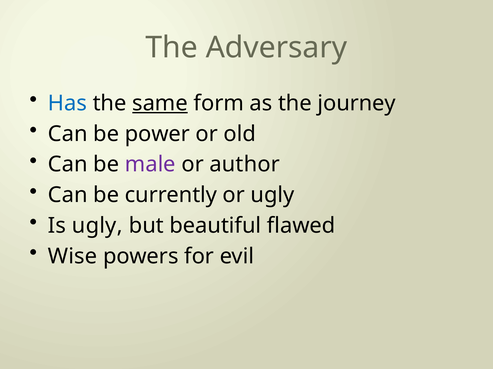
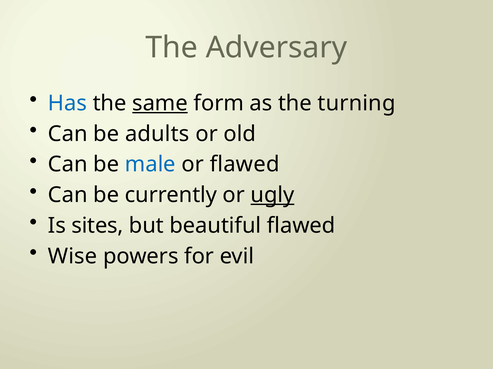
journey: journey -> turning (357, 103)
power: power -> adults (157, 134)
male colour: purple -> blue (150, 165)
or author: author -> flawed (245, 165)
ugly underline: none -> present (272, 195)
Is ugly: ugly -> sites (97, 226)
